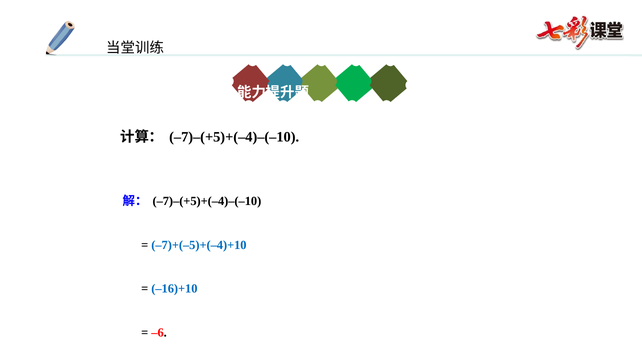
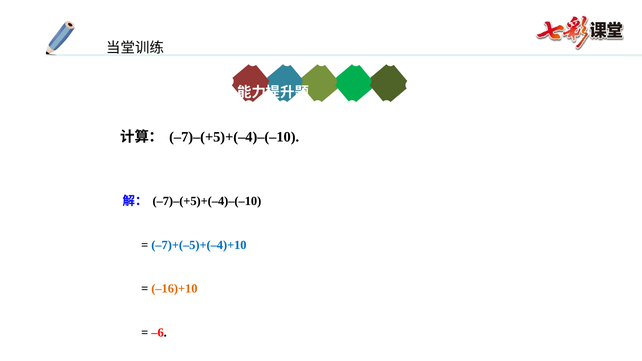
–16)+10 colour: blue -> orange (174, 289)
